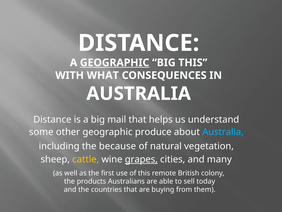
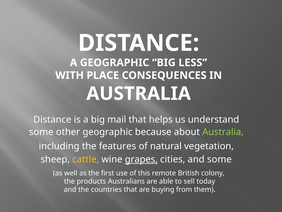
GEOGRAPHIC underline: present -> none (115, 63)
BIG THIS: THIS -> LESS (193, 63)
WHAT: WHAT -> PLACE (103, 75)
produce: produce -> because (153, 132)
Australia colour: light blue -> light green (223, 132)
because: because -> features (118, 146)
and many: many -> some (219, 159)
